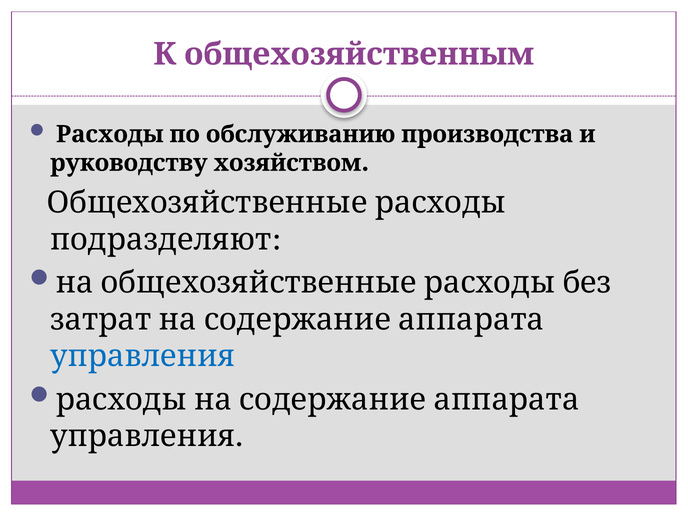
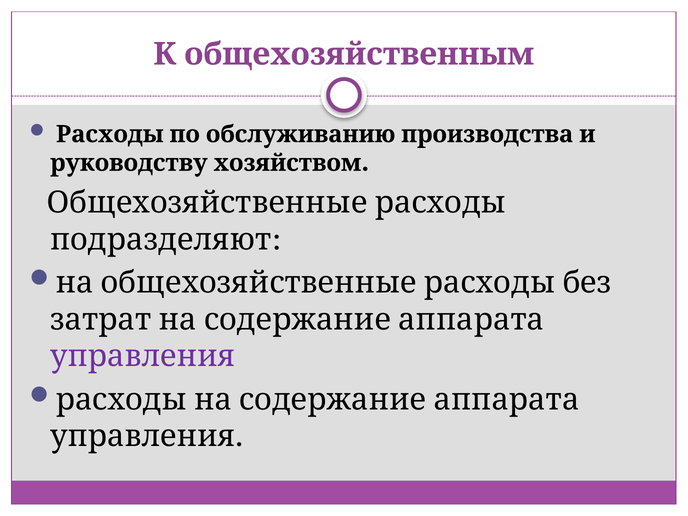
управления colour: blue -> purple (143, 356)
